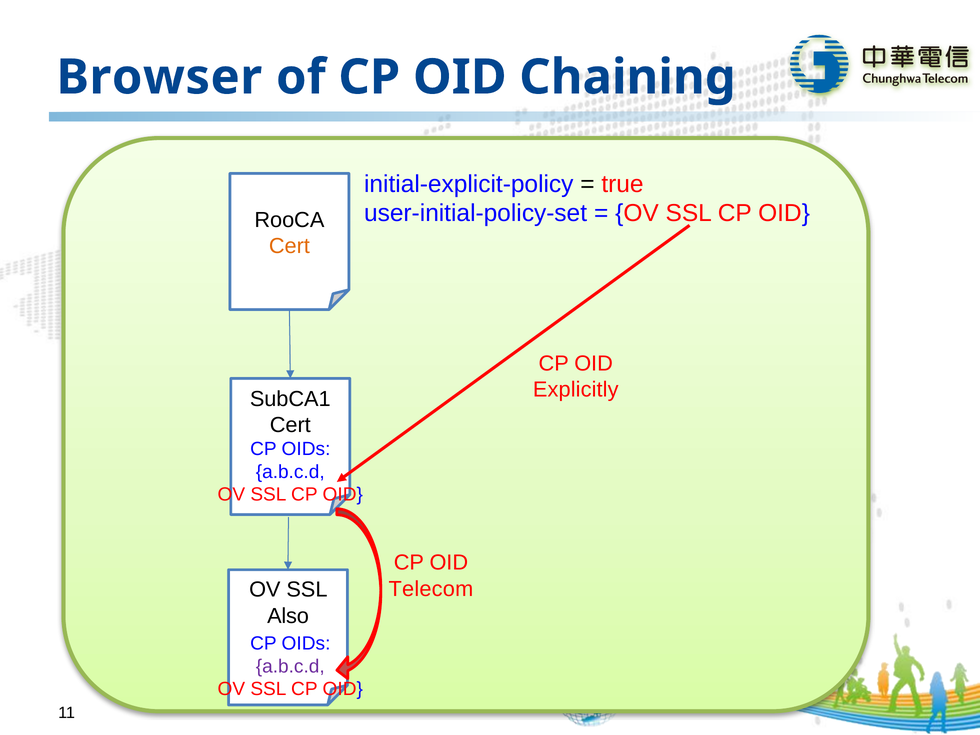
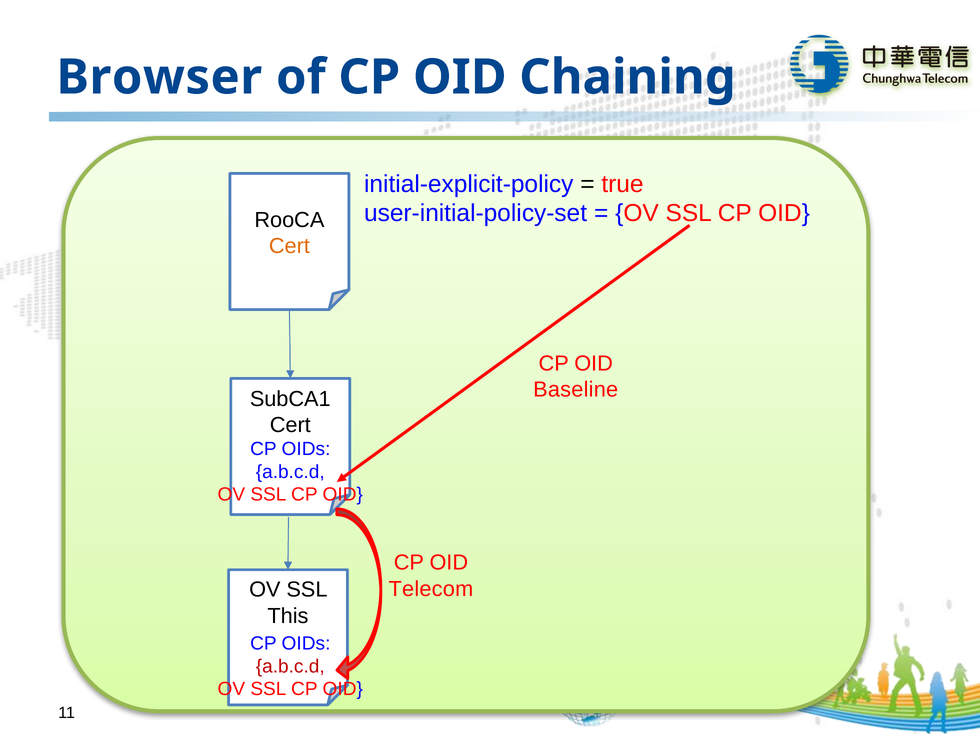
Explicitly: Explicitly -> Baseline (576, 389)
Also: Also -> This (288, 616)
a.b.c.d colour: purple -> red (290, 666)
